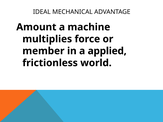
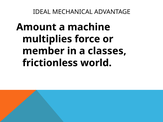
applied: applied -> classes (107, 51)
